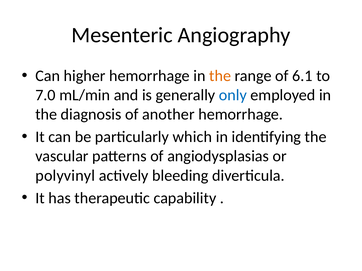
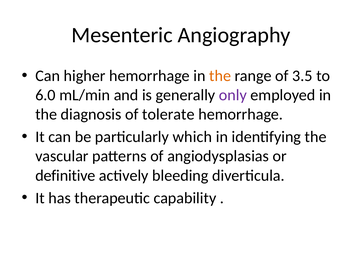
6.1: 6.1 -> 3.5 (302, 76)
7.0: 7.0 -> 6.0 (45, 95)
only colour: blue -> purple (233, 95)
another: another -> tolerate (168, 115)
polyvinyl: polyvinyl -> definitive (65, 176)
